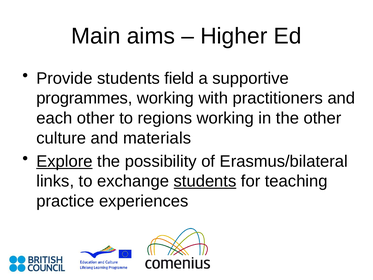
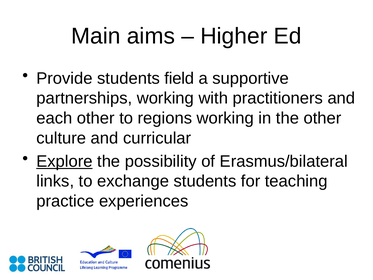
programmes: programmes -> partnerships (84, 98)
materials: materials -> curricular (157, 138)
students underline: present -> none (205, 181)
